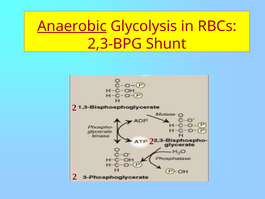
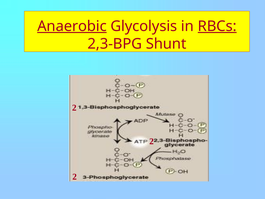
RBCs underline: none -> present (217, 26)
